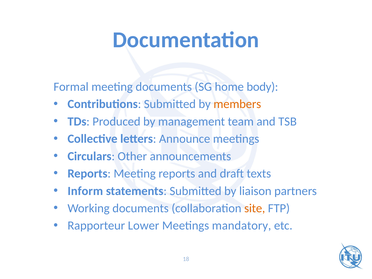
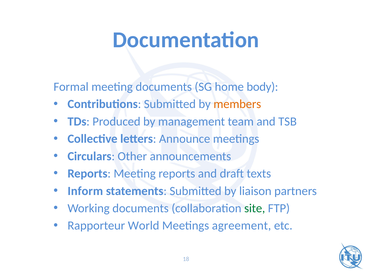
site colour: orange -> green (255, 208)
Lower: Lower -> World (144, 226)
mandatory: mandatory -> agreement (242, 226)
